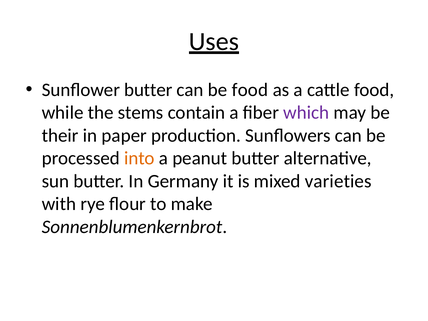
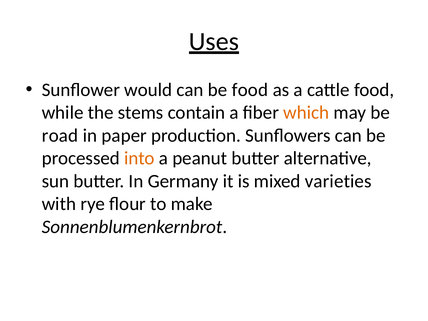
Sunflower butter: butter -> would (148, 90)
which colour: purple -> orange (306, 113)
their: their -> road (60, 135)
